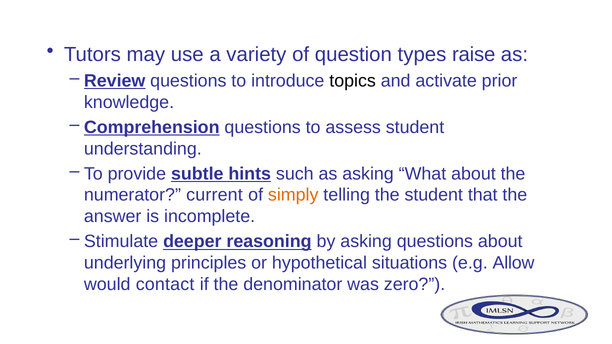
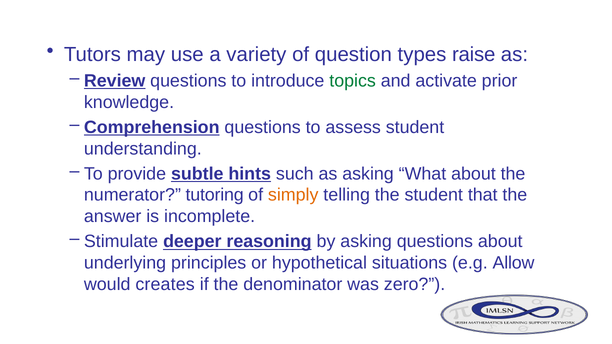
topics colour: black -> green (353, 81)
current: current -> tutoring (215, 195)
contact: contact -> creates (165, 285)
